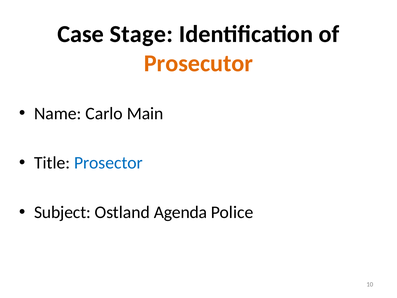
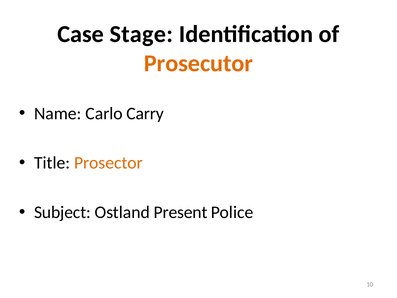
Main: Main -> Carry (145, 113)
Prosector colour: blue -> orange (108, 163)
Agenda: Agenda -> Present (181, 212)
